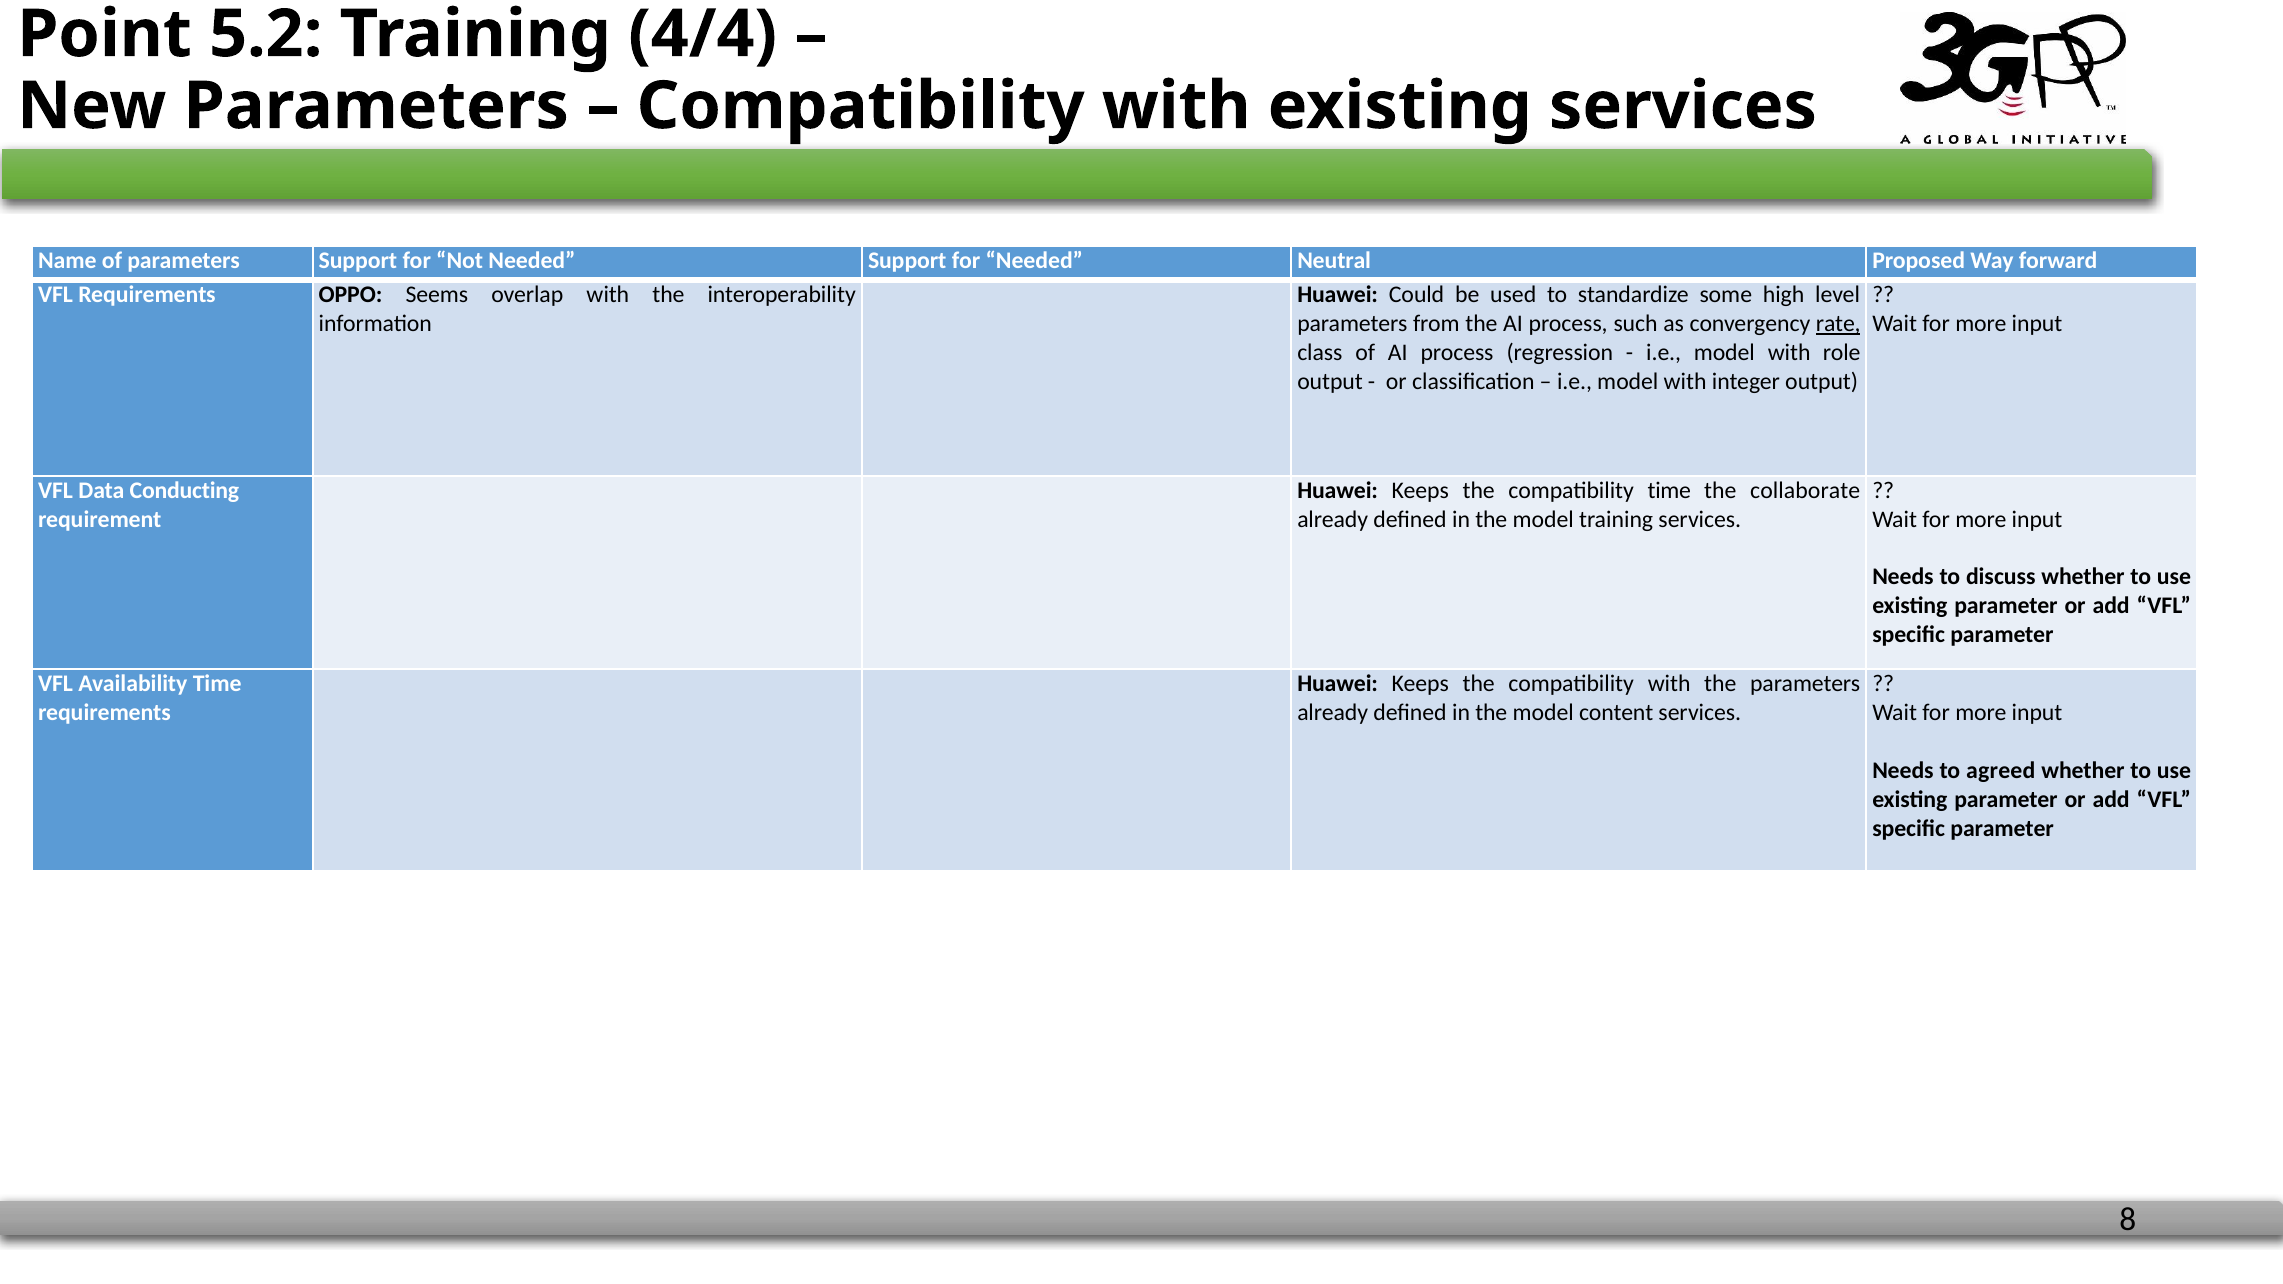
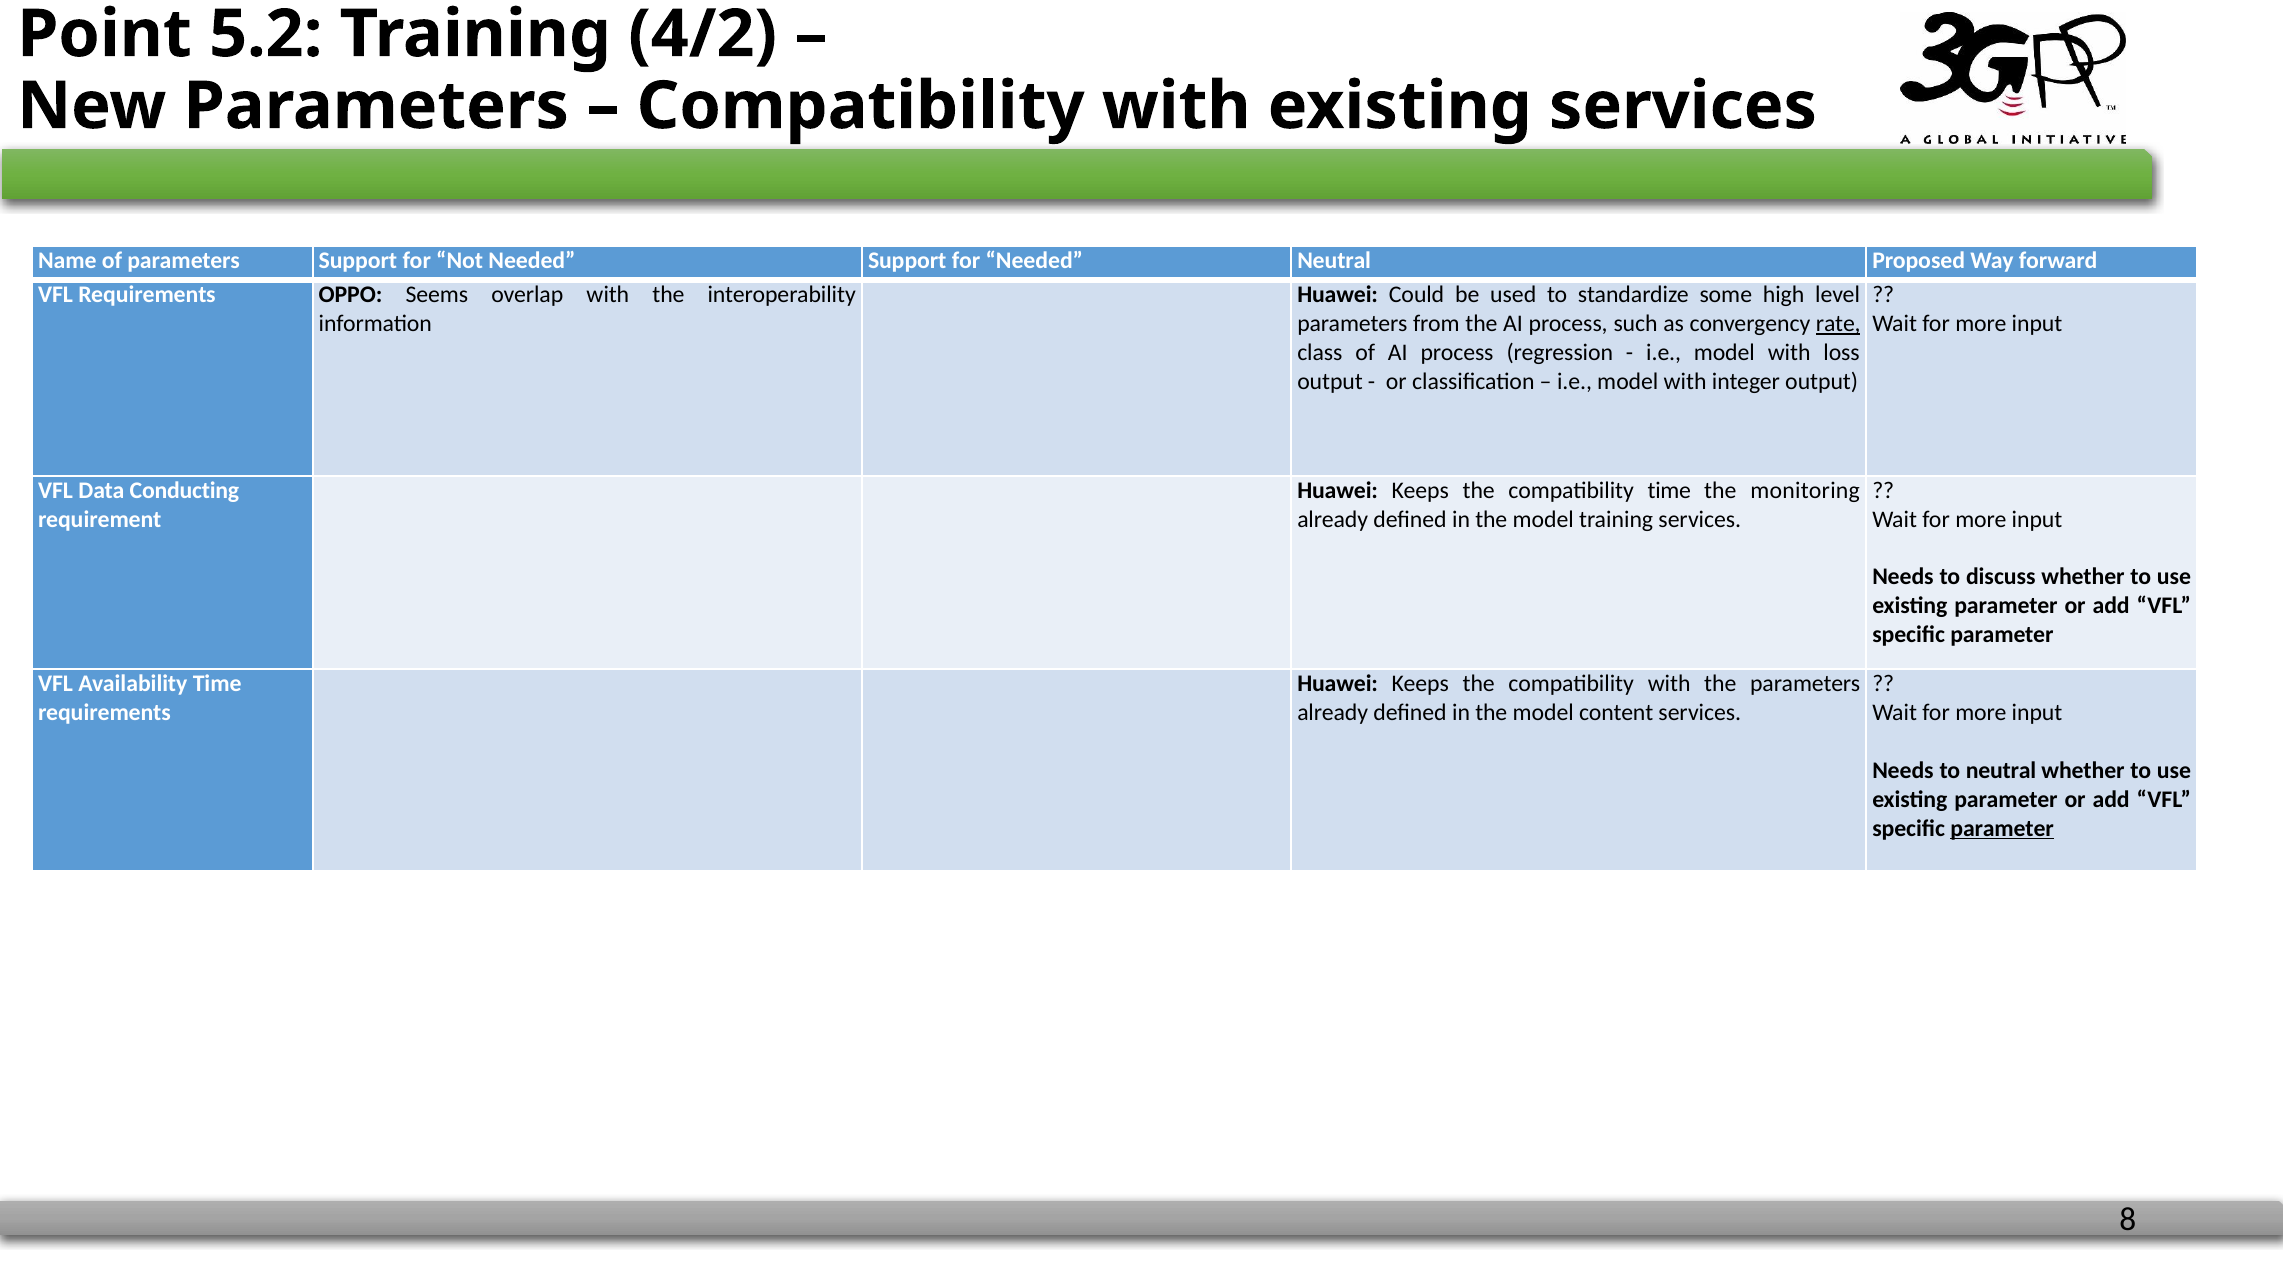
4/4: 4/4 -> 4/2 (703, 34)
role: role -> loss (1842, 353)
collaborate: collaborate -> monitoring (1805, 491)
to agreed: agreed -> neutral (2001, 771)
parameter underline: none -> present (2002, 828)
